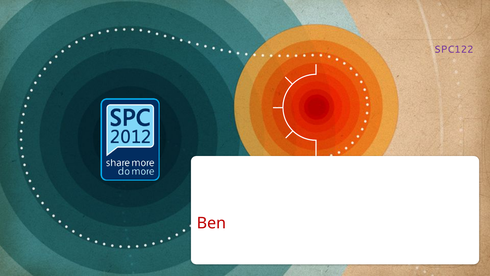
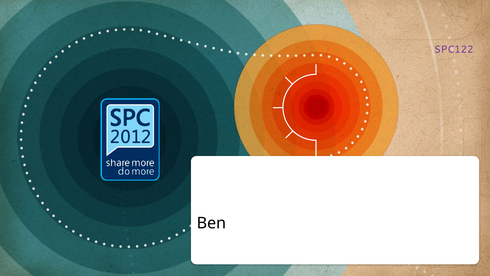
Ben colour: red -> black (211, 223)
